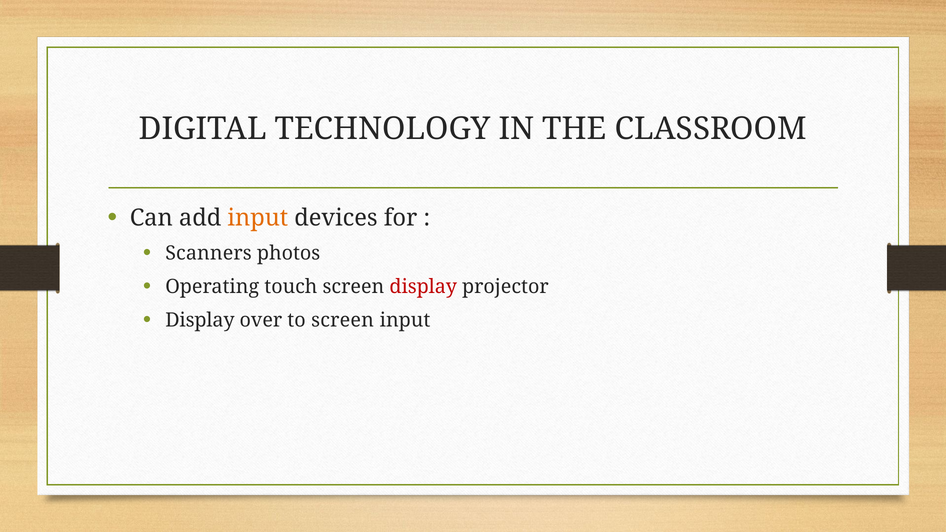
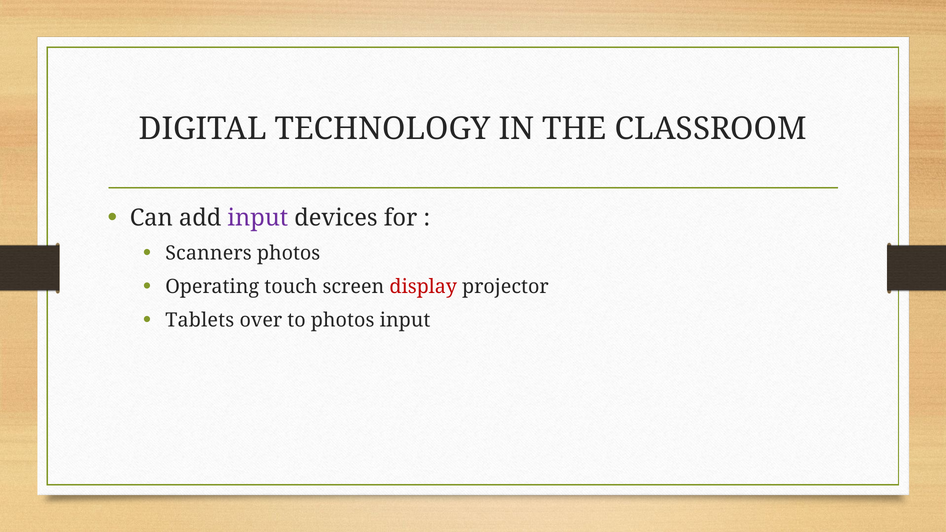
input colour: orange -> purple (258, 218)
Display: Display -> Tablets (200, 320)
to screen: screen -> photos (343, 320)
